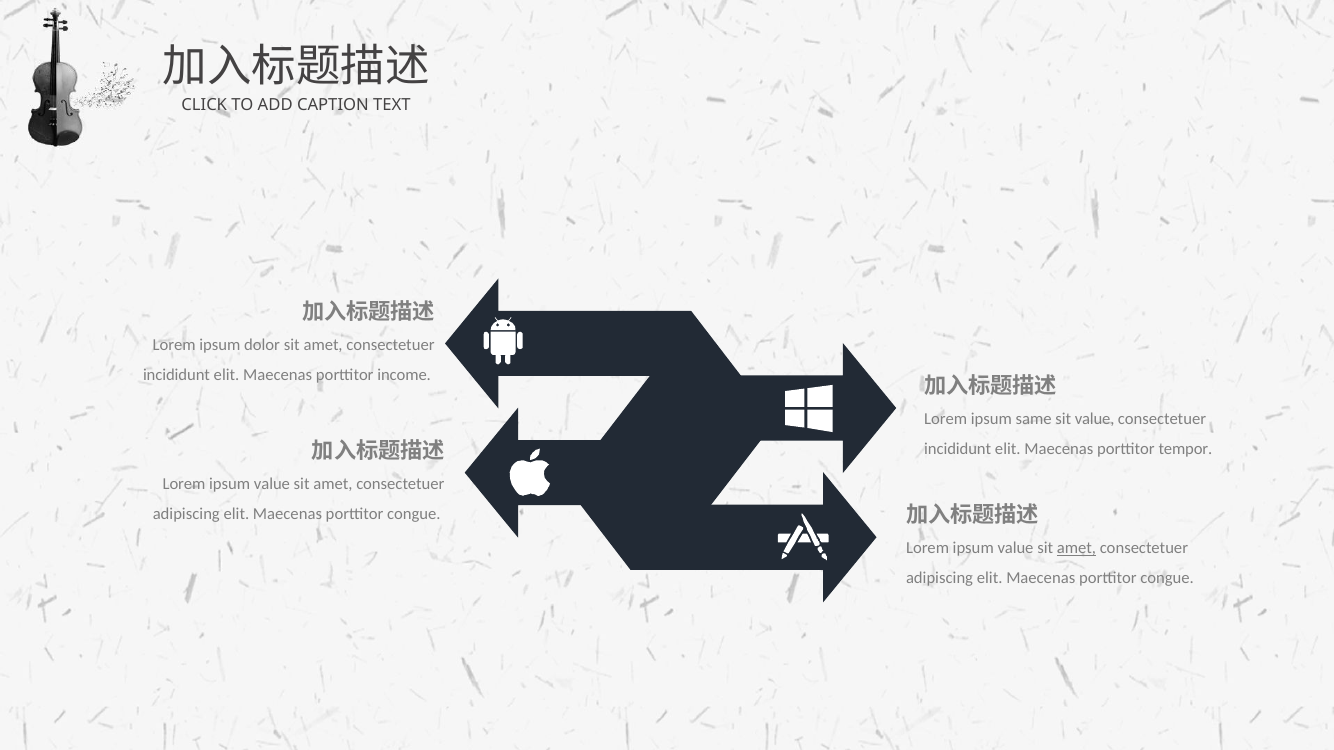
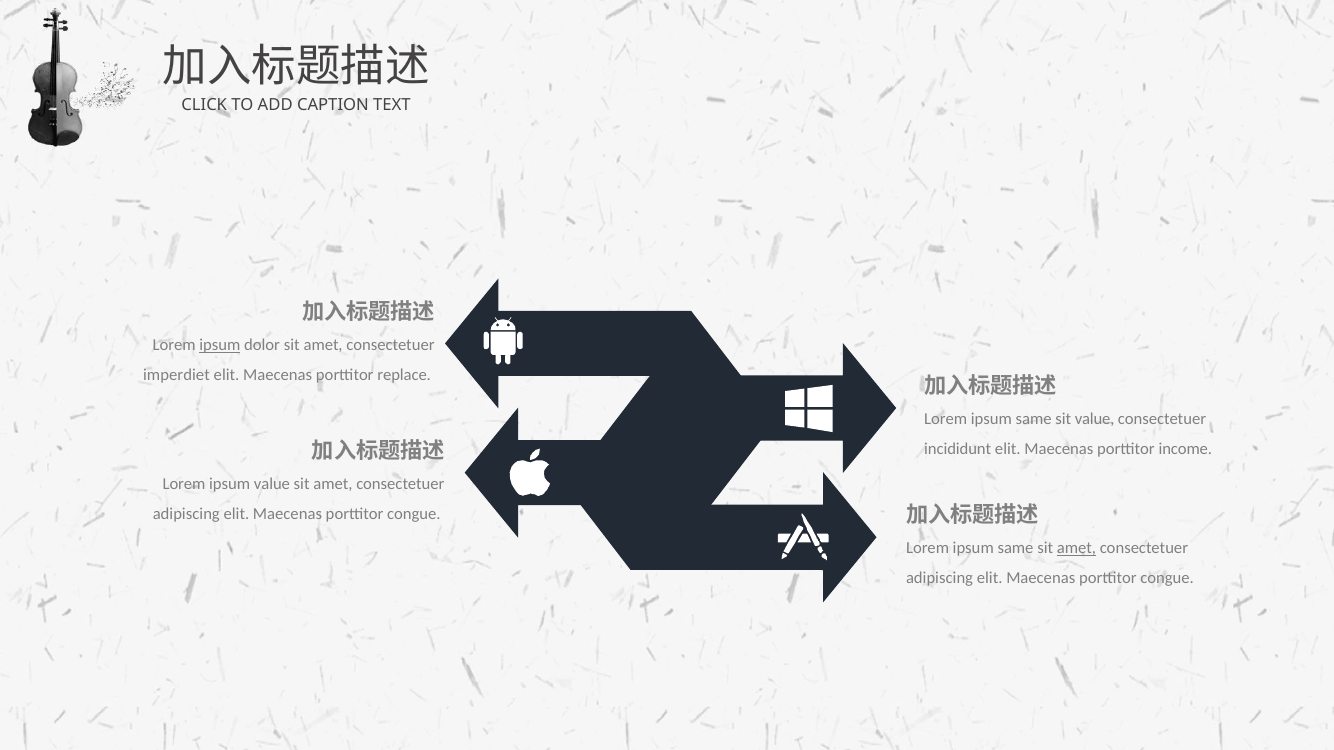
ipsum underline: none -> present (220, 345)
incididunt: incididunt -> imperdiet (176, 375)
income: income -> replace (404, 375)
tempor: tempor -> income (1185, 449)
value: value -> same (1016, 548)
